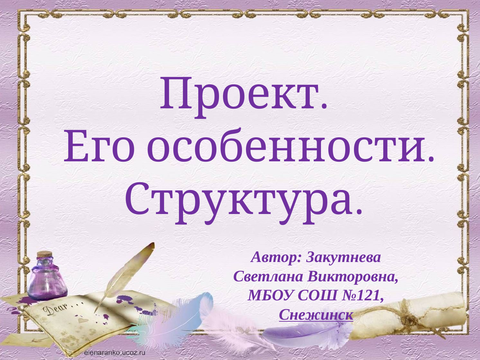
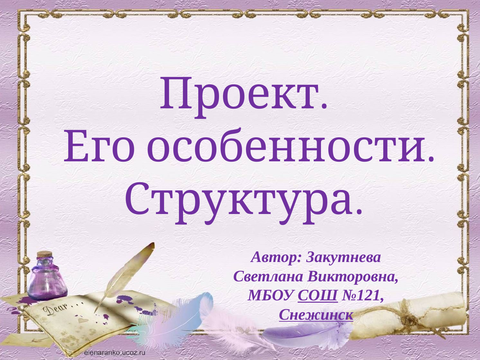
СОШ underline: none -> present (318, 295)
